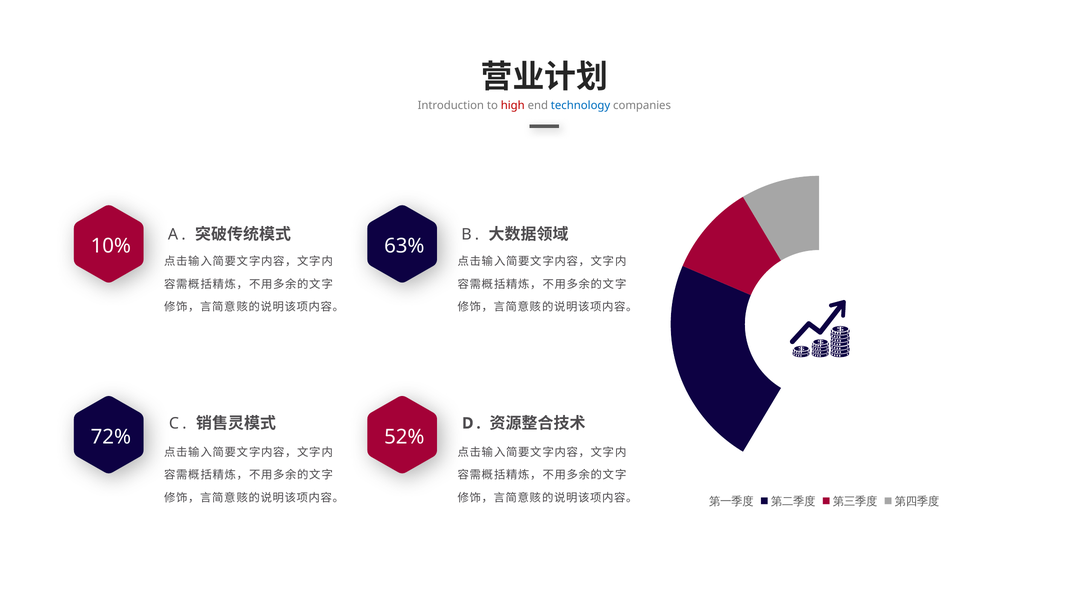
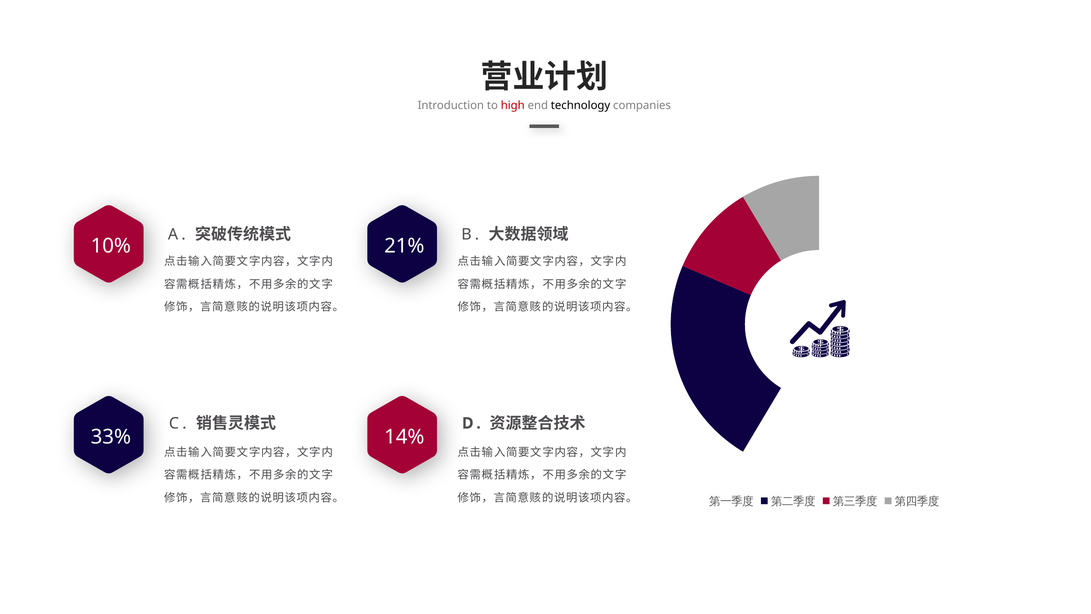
technology colour: blue -> black (581, 105)
63%: 63% -> 21% (404, 246)
72%: 72% -> 33% (111, 437)
52%: 52% -> 14% (404, 437)
